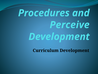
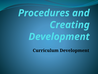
Perceive: Perceive -> Creating (70, 25)
